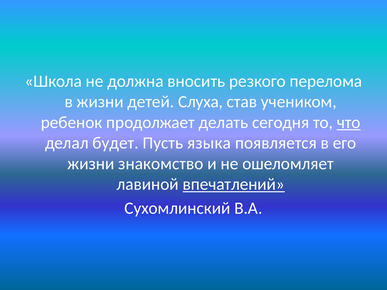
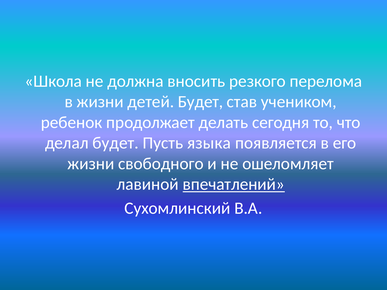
детей Слуха: Слуха -> Будет (201, 102)
что underline: present -> none (349, 122)
знакомство: знакомство -> свободного (161, 164)
